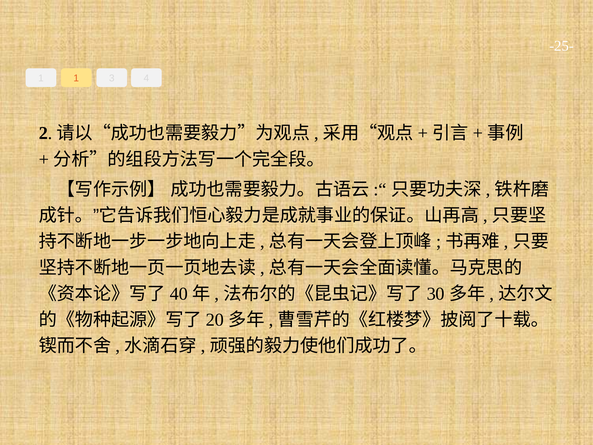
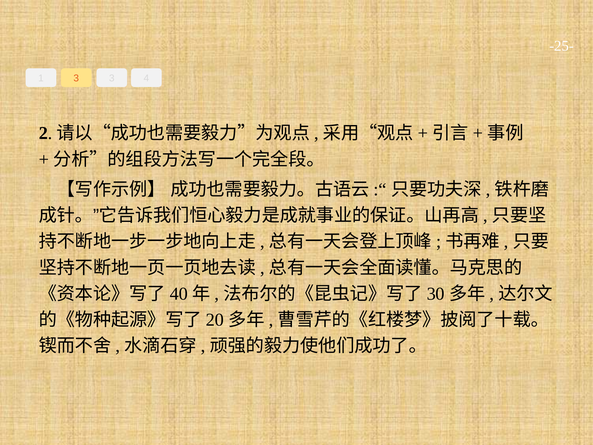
1 1: 1 -> 3 (76, 78)
